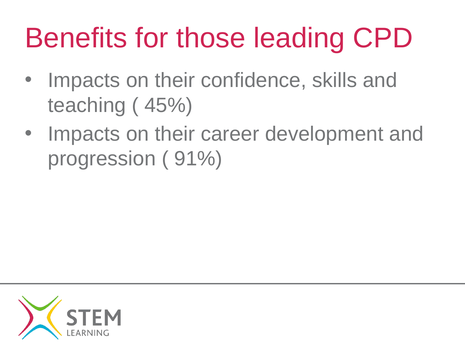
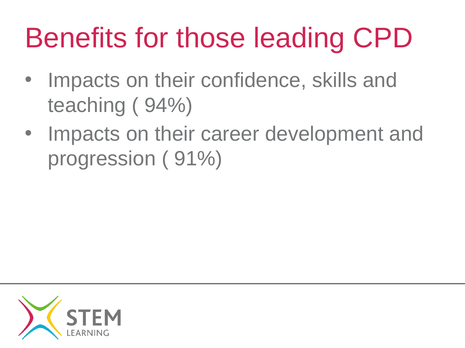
45%: 45% -> 94% (169, 105)
